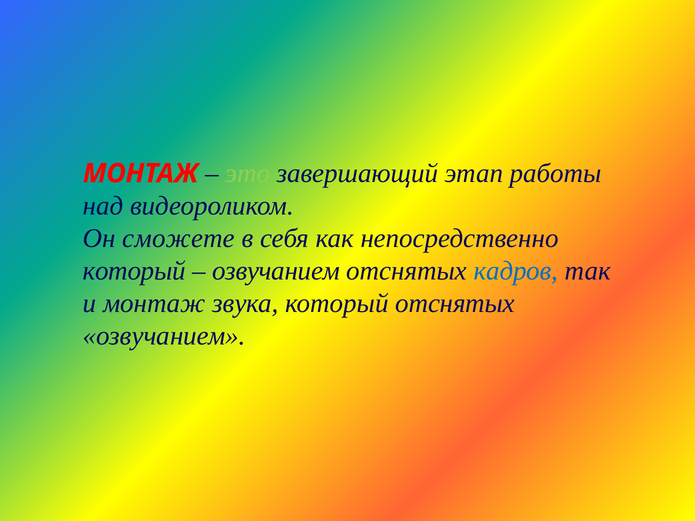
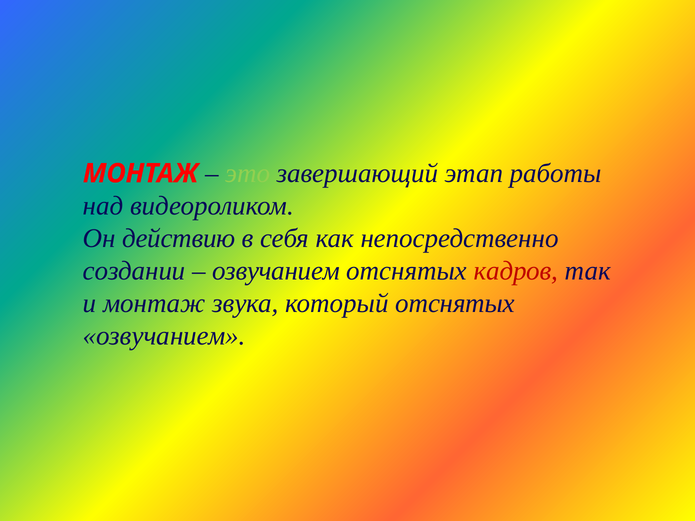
сможете: сможете -> действию (179, 238)
который: который -> создании (134, 271)
кадров colour: blue -> red (516, 271)
